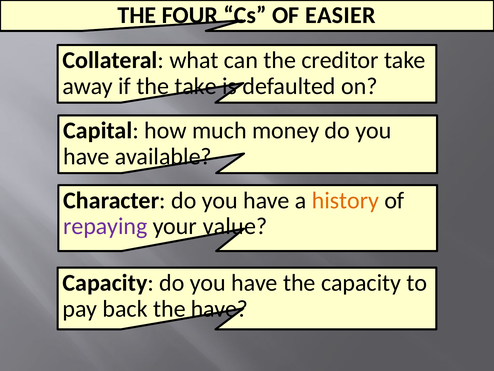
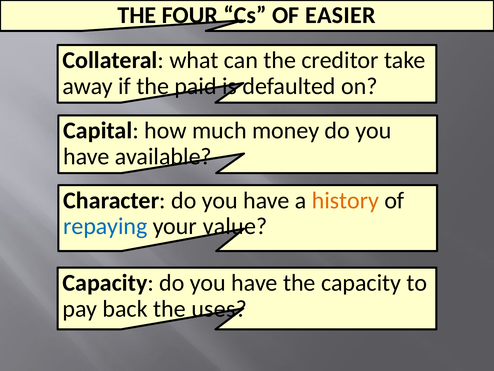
the take: take -> paid (196, 86)
repaying colour: purple -> blue (105, 226)
the have: have -> uses (219, 308)
